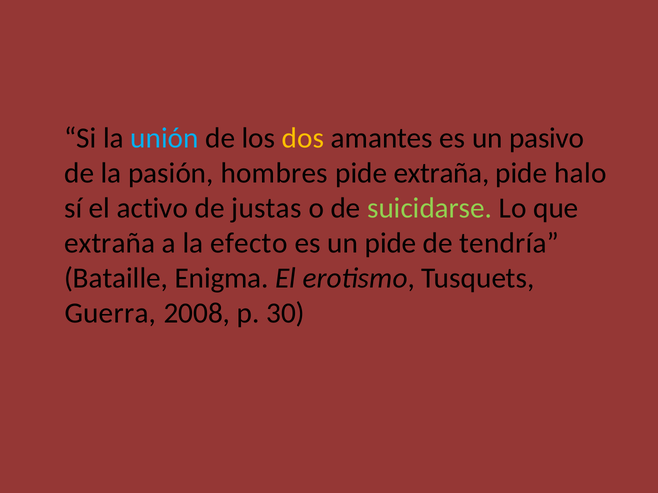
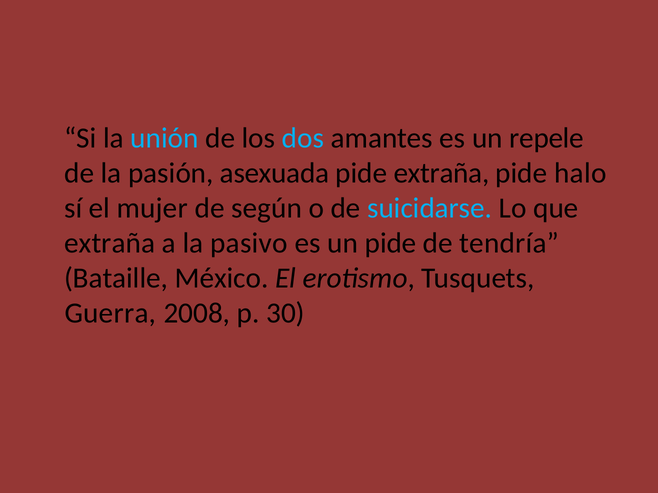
dos colour: yellow -> light blue (303, 138)
pasivo: pasivo -> repele (547, 138)
hombres: hombres -> asexuada (275, 173)
activo: activo -> mujer (152, 208)
justas: justas -> según (267, 208)
suicidarse colour: light green -> light blue (430, 208)
efecto: efecto -> pasivo (249, 243)
Enigma: Enigma -> México (222, 278)
